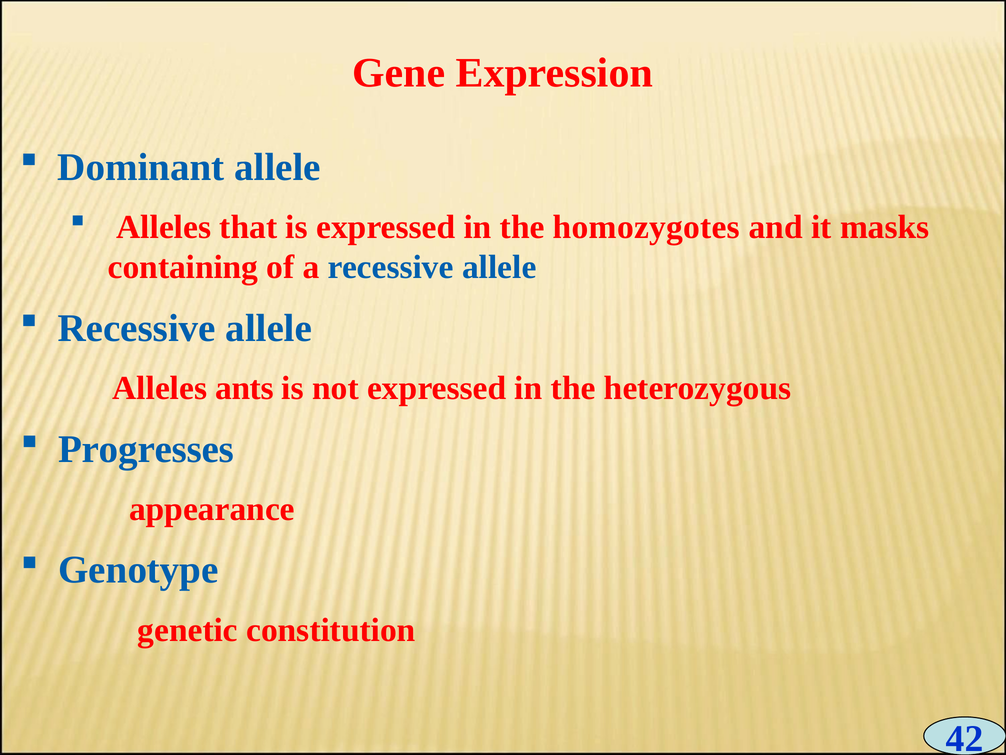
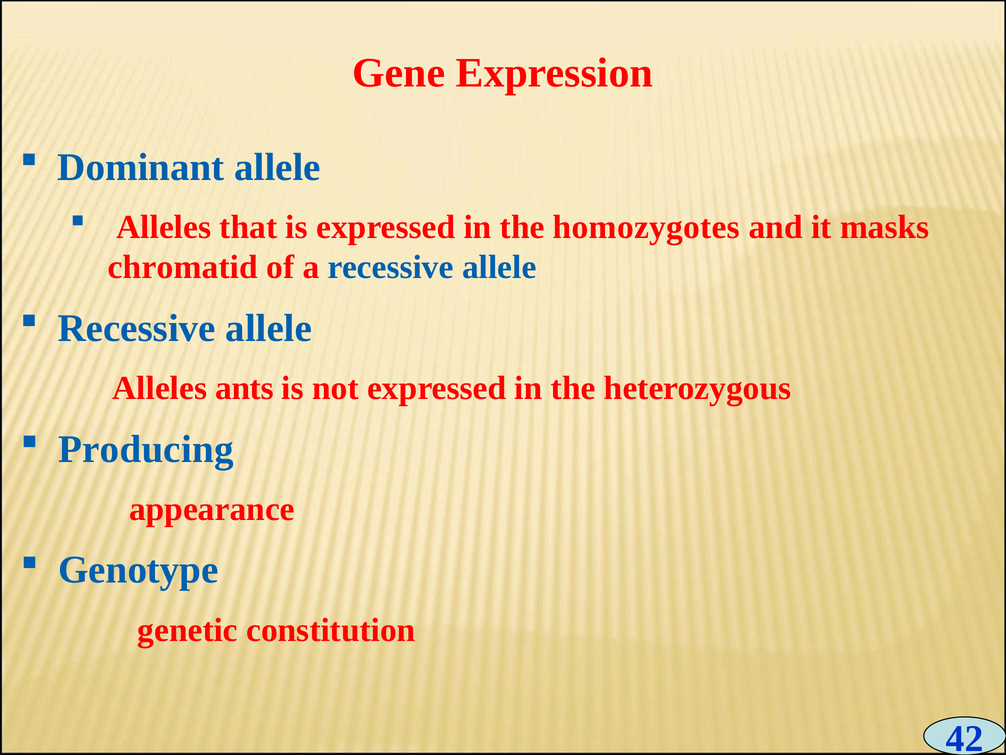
containing: containing -> chromatid (183, 267)
Progresses: Progresses -> Producing (146, 449)
